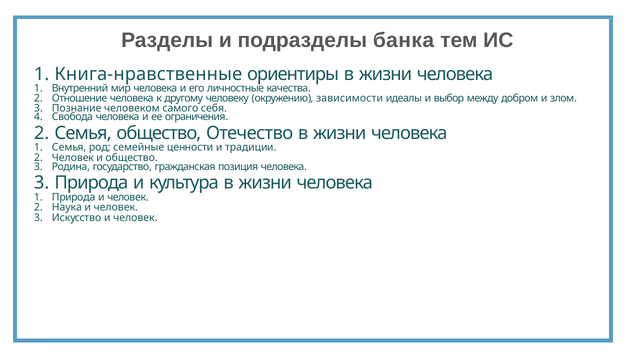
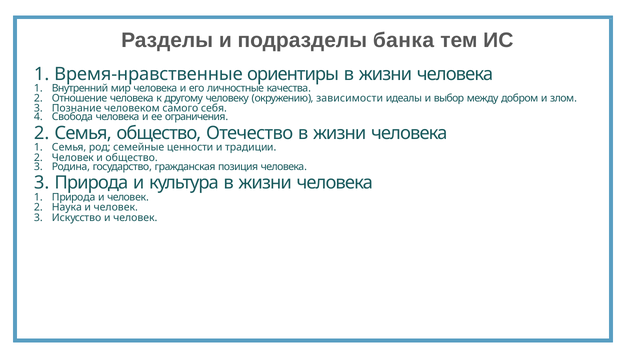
Книга-нравственные: Книга-нравственные -> Время-нравственные (148, 74)
